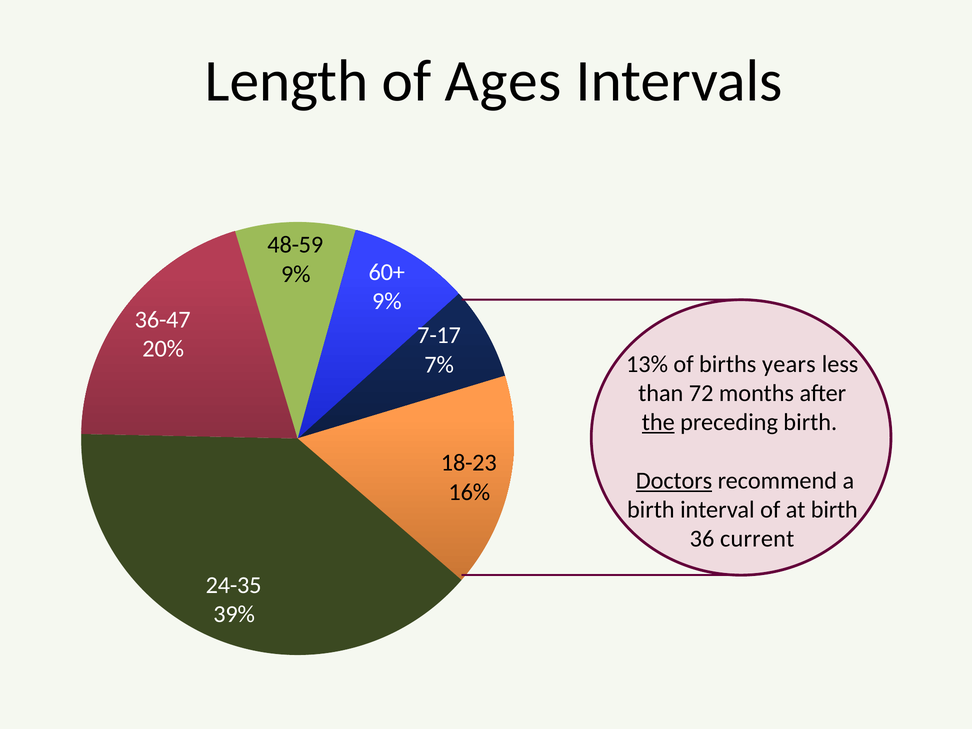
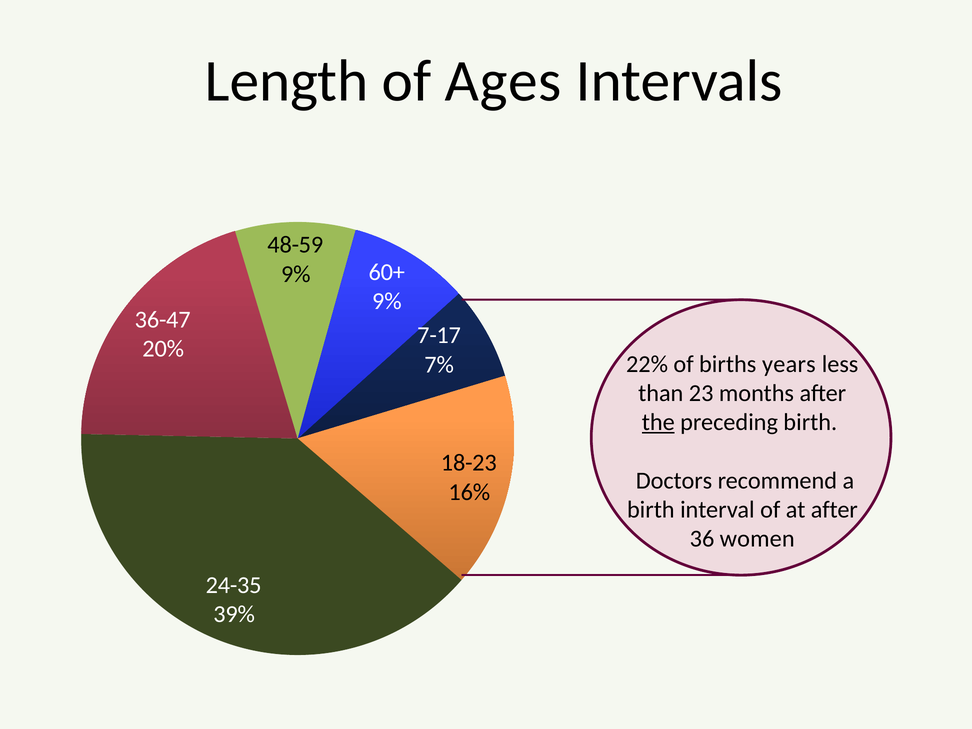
13%: 13% -> 22% (647, 364)
72: 72 -> 23 (701, 393)
Doctors underline: present -> none (674, 481)
at birth: birth -> after (834, 510)
current: current -> women (757, 539)
